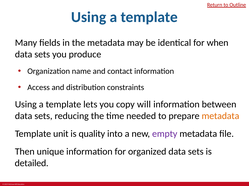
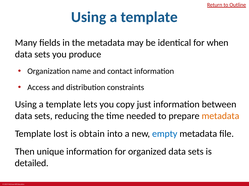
will: will -> just (144, 105)
unit: unit -> lost (61, 134)
quality: quality -> obtain (92, 134)
empty colour: purple -> blue (165, 134)
